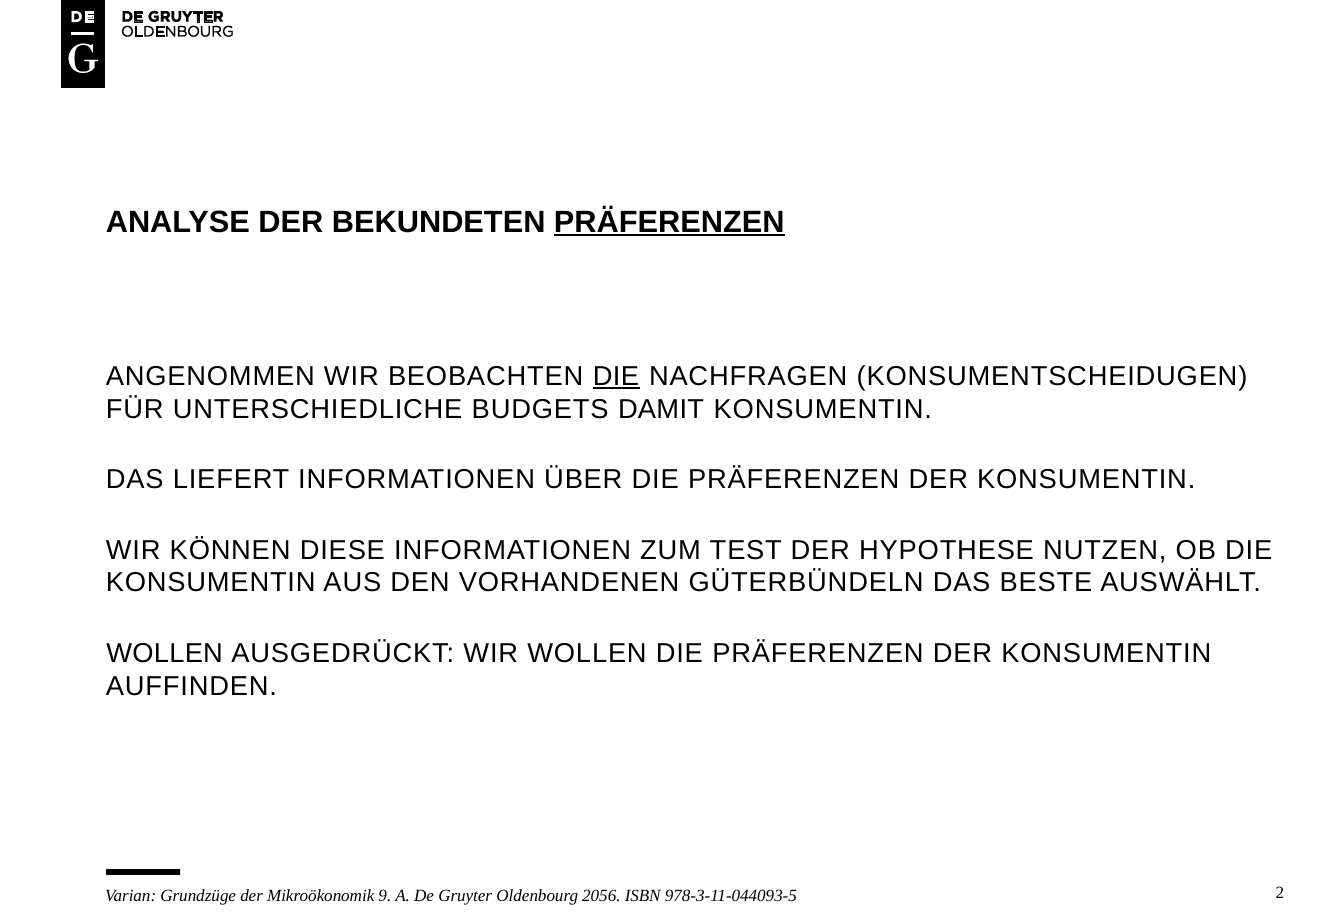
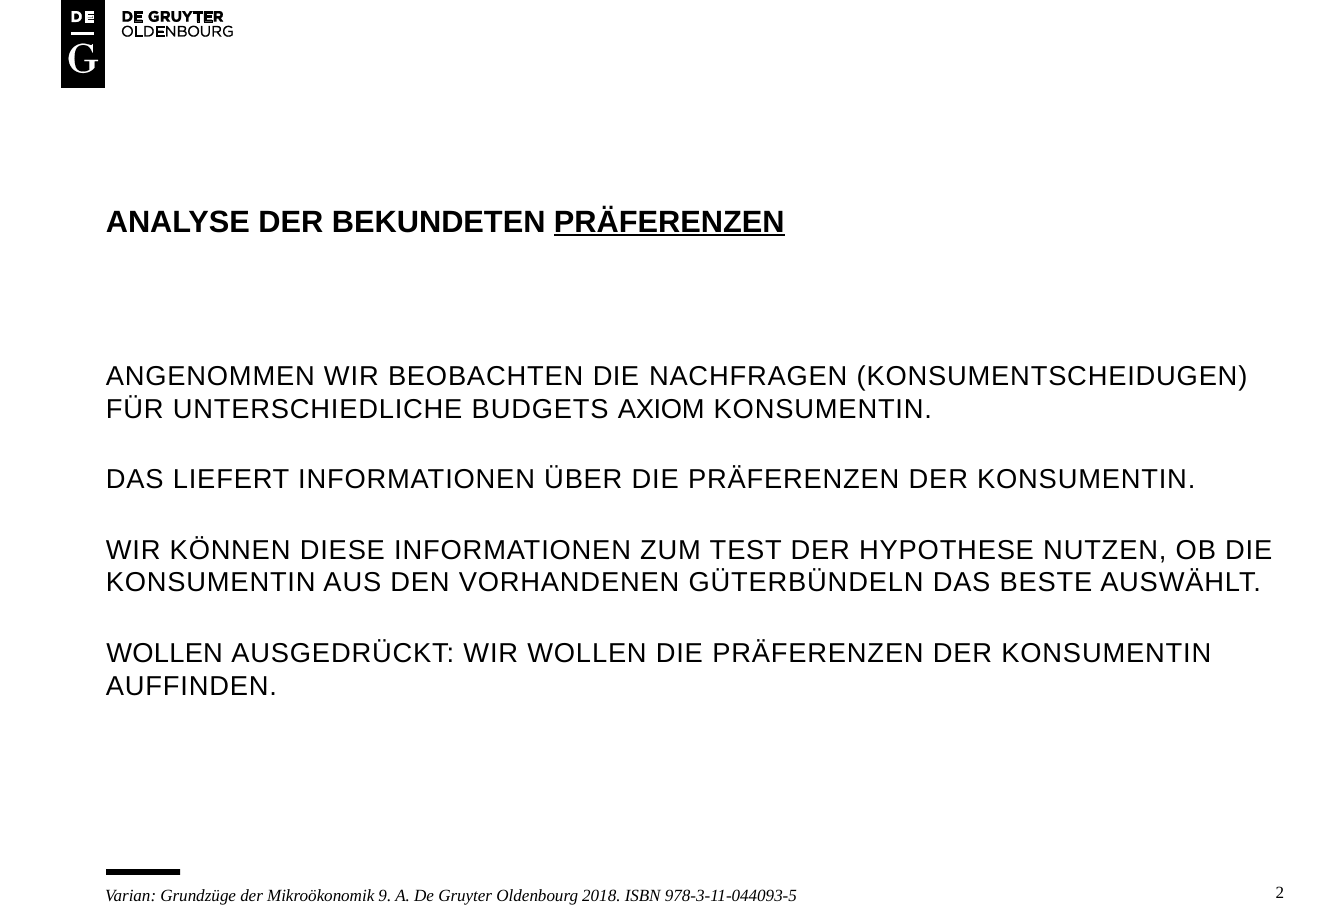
DIE underline: present -> none (616, 376)
DAMIT: DAMIT -> AXIOM (661, 409)
2056: 2056 -> 2018 (601, 895)
